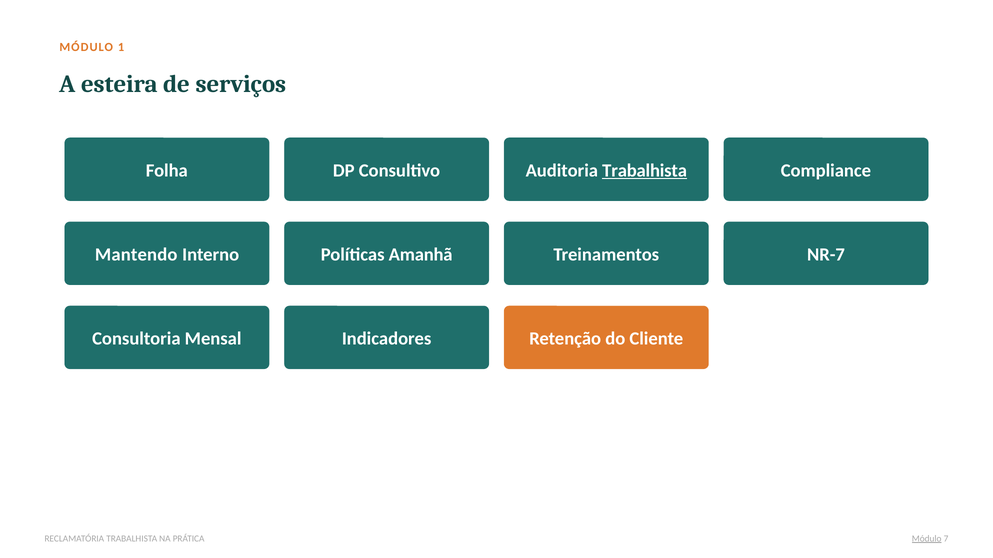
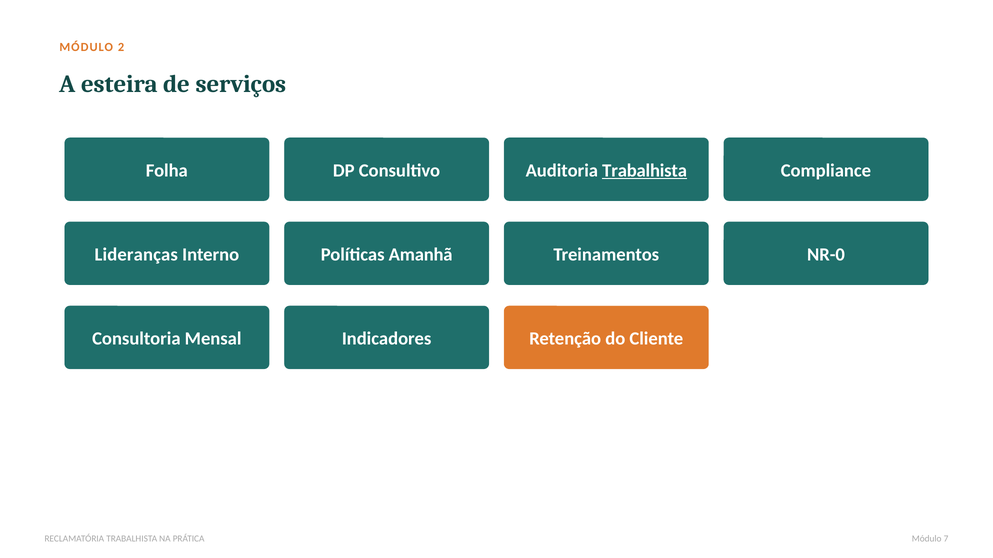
1: 1 -> 2 (121, 47)
Mantendo: Mantendo -> Lideranças (136, 255)
NR-7: NR-7 -> NR-0 (826, 255)
Módulo underline: present -> none (927, 539)
